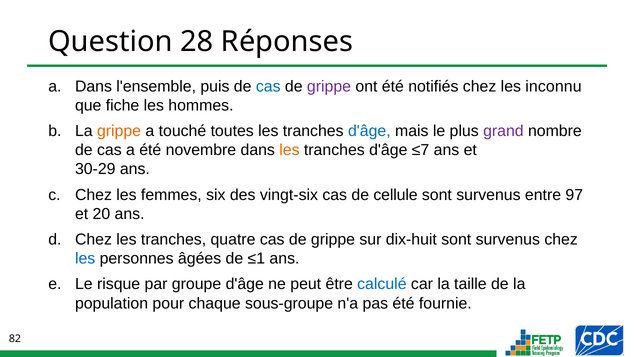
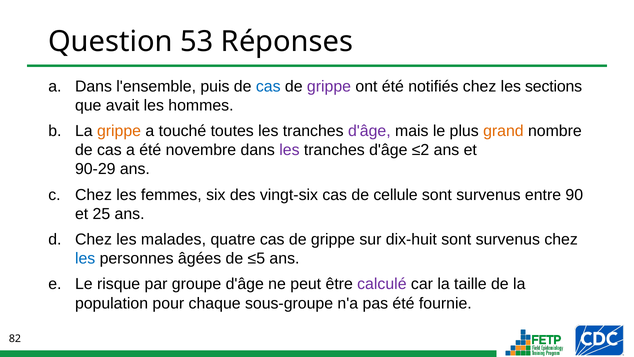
28: 28 -> 53 (197, 42)
inconnu: inconnu -> sections (554, 86)
fiche: fiche -> avait (123, 105)
d'âge colour: blue -> purple (369, 131)
grand colour: purple -> orange (503, 131)
les colour: orange -> purple (289, 150)
≤7: ≤7 -> ≤2 (421, 150)
30-29: 30-29 -> 90-29 (95, 169)
97: 97 -> 90 (574, 195)
20: 20 -> 25 (101, 214)
Chez les tranches: tranches -> malades (174, 239)
≤1: ≤1 -> ≤5 (256, 258)
calculé colour: blue -> purple (382, 284)
